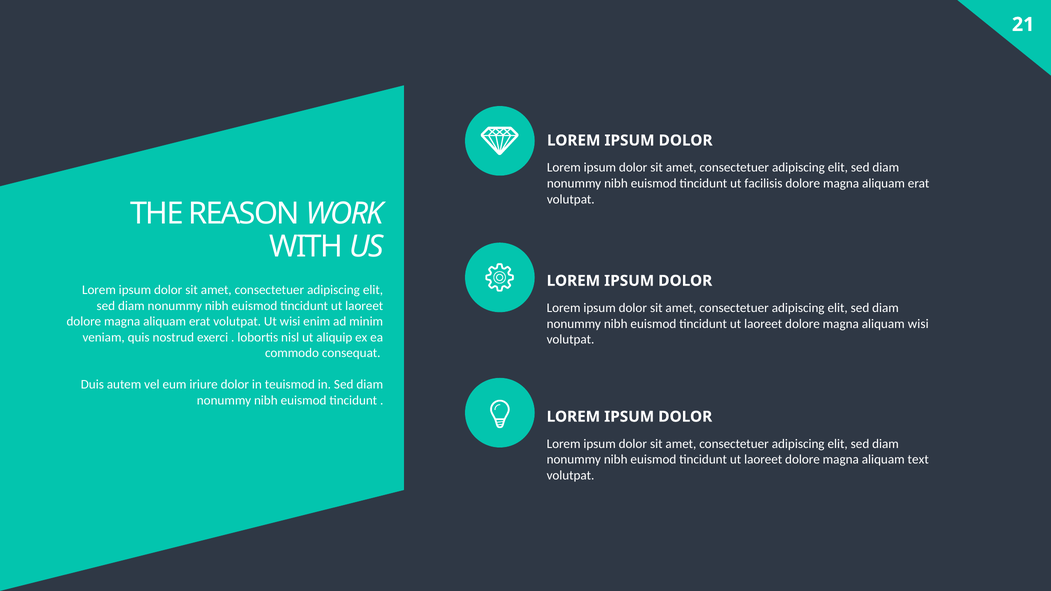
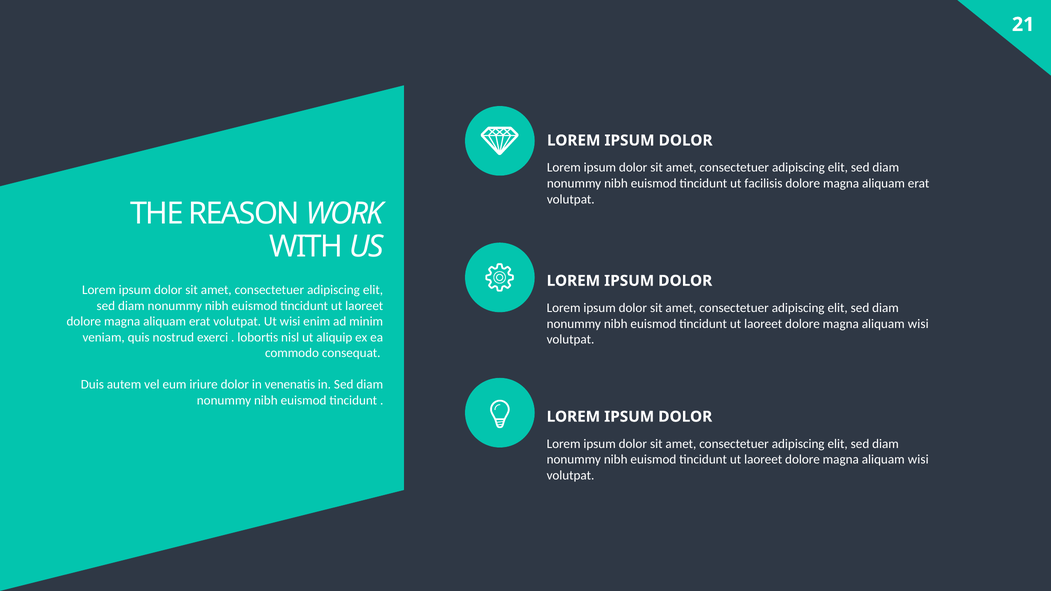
teuismod: teuismod -> venenatis (290, 385)
text: text -> wisi (918, 460)
